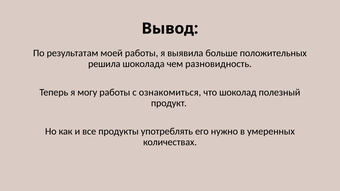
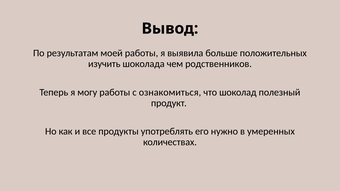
решила: решила -> изучить (104, 64)
разновидность: разновидность -> родственников (219, 64)
